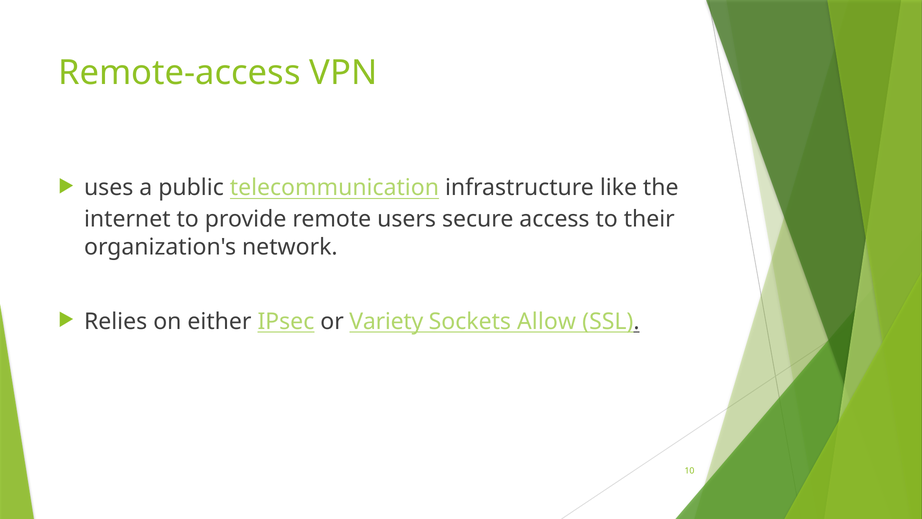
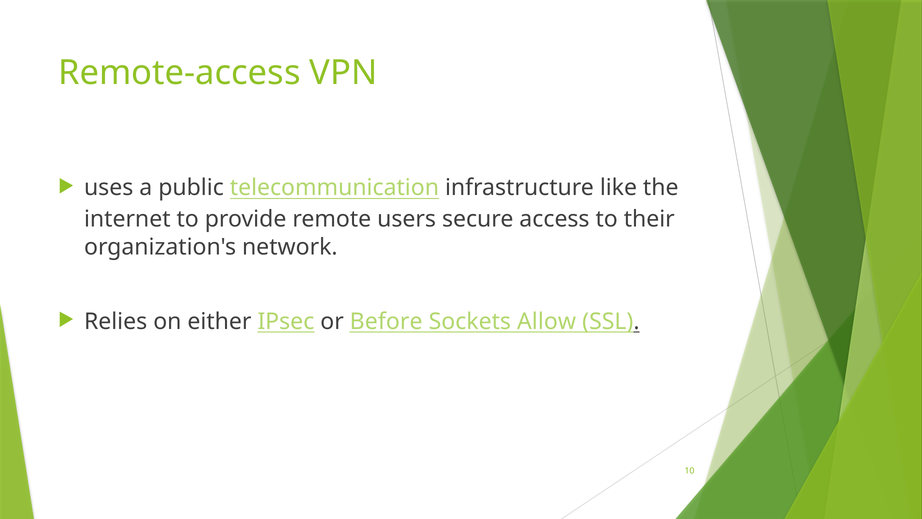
Variety: Variety -> Before (386, 321)
